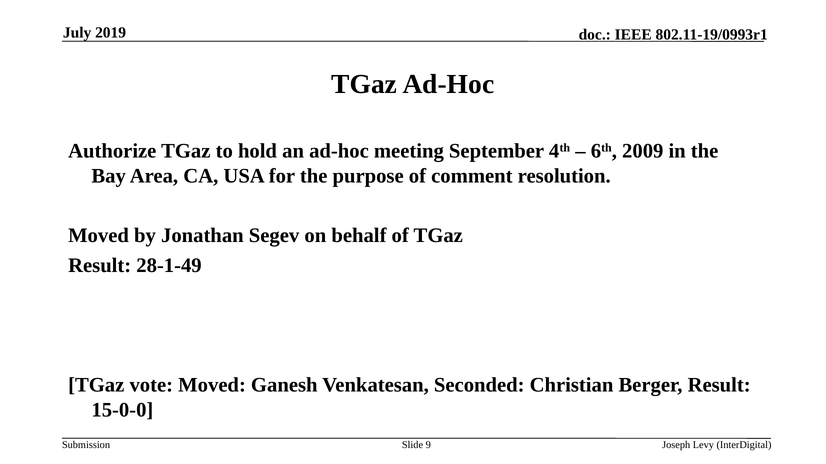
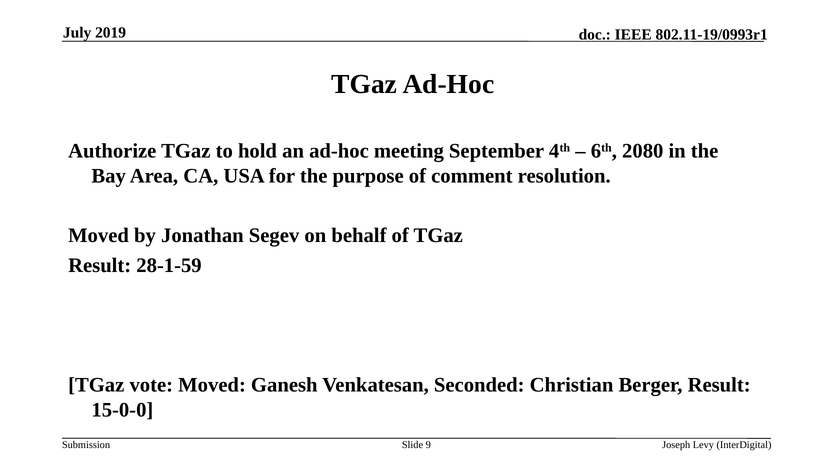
2009: 2009 -> 2080 (643, 151)
28-1-49: 28-1-49 -> 28-1-59 (169, 266)
